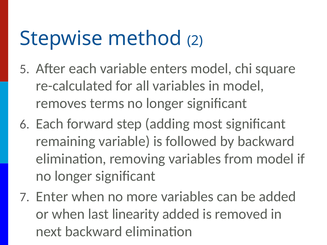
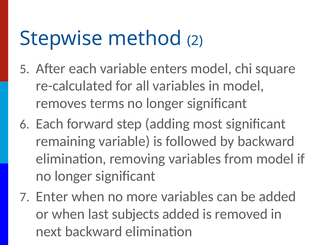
linearity: linearity -> subjects (136, 214)
